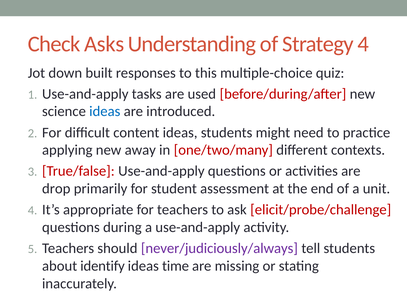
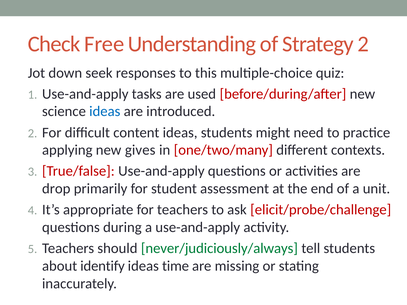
Asks: Asks -> Free (104, 44)
Strategy 4: 4 -> 2 (363, 44)
built: built -> seek (99, 73)
away: away -> gives (140, 150)
never/judiciously/always colour: purple -> green (219, 249)
